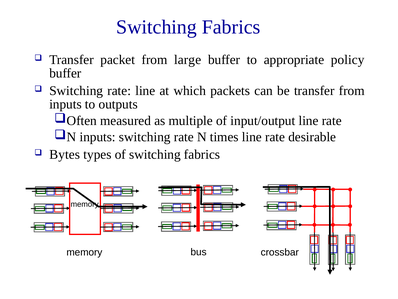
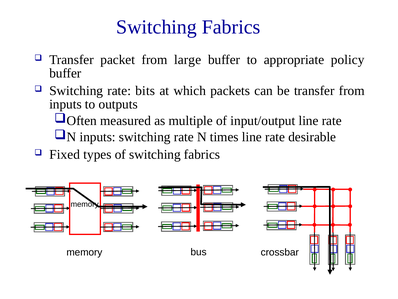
rate line: line -> bits (145, 91)
Bytes: Bytes -> Fixed (65, 154)
